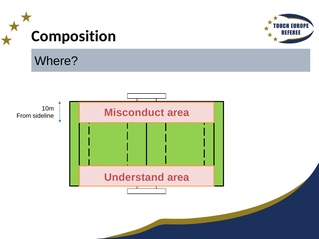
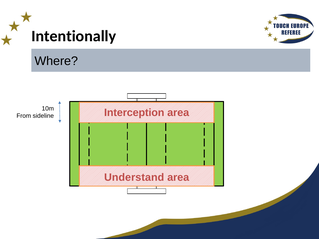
Composition: Composition -> Intentionally (74, 36)
Misconduct: Misconduct -> Interception (134, 113)
